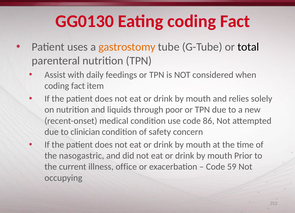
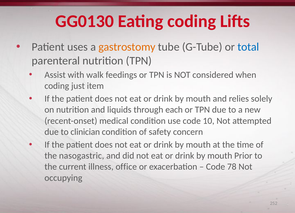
Eating coding Fact: Fact -> Lifts (235, 21)
total colour: black -> blue (248, 47)
daily: daily -> walk (95, 75)
fact: fact -> just (78, 86)
poor: poor -> each (174, 109)
86: 86 -> 10 (209, 120)
59: 59 -> 78 (232, 166)
